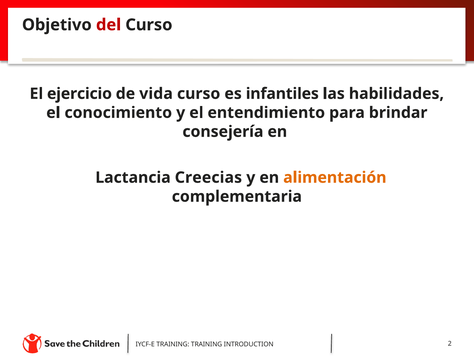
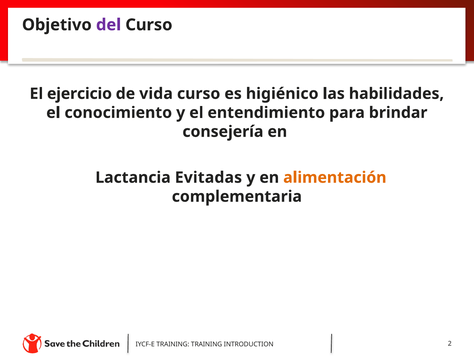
del colour: red -> purple (109, 25)
infantiles: infantiles -> higiénico (282, 94)
Creecias: Creecias -> Evitadas (208, 177)
